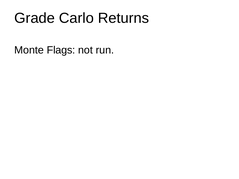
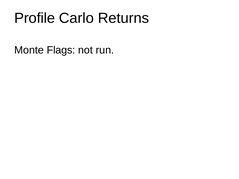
Grade: Grade -> Profile (35, 18)
